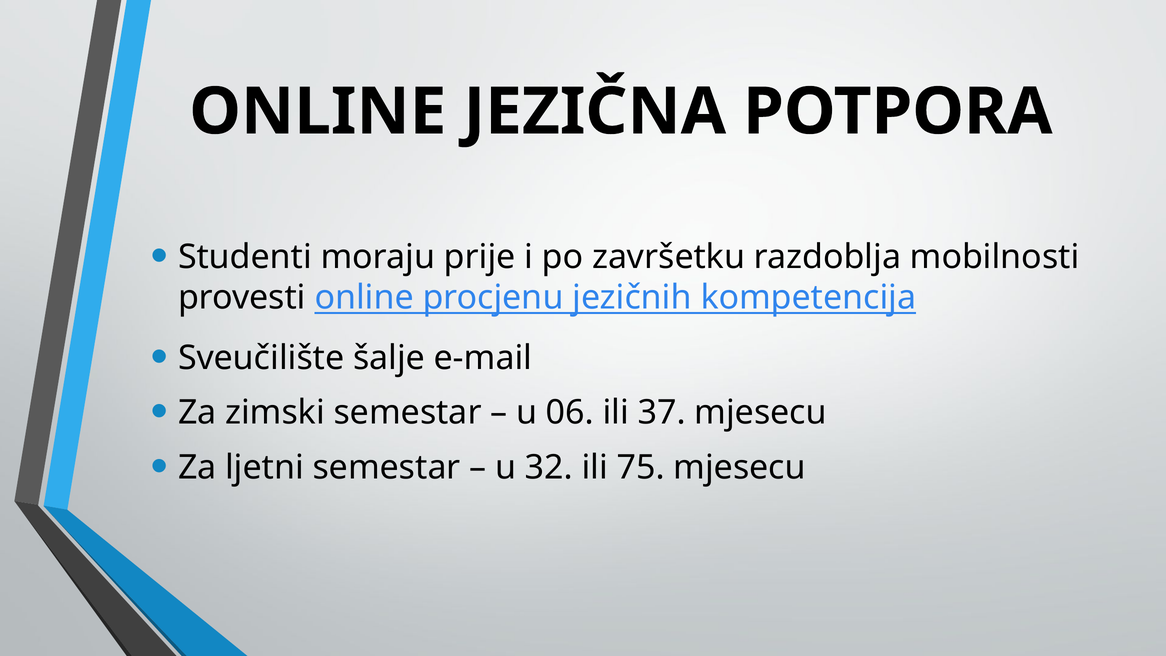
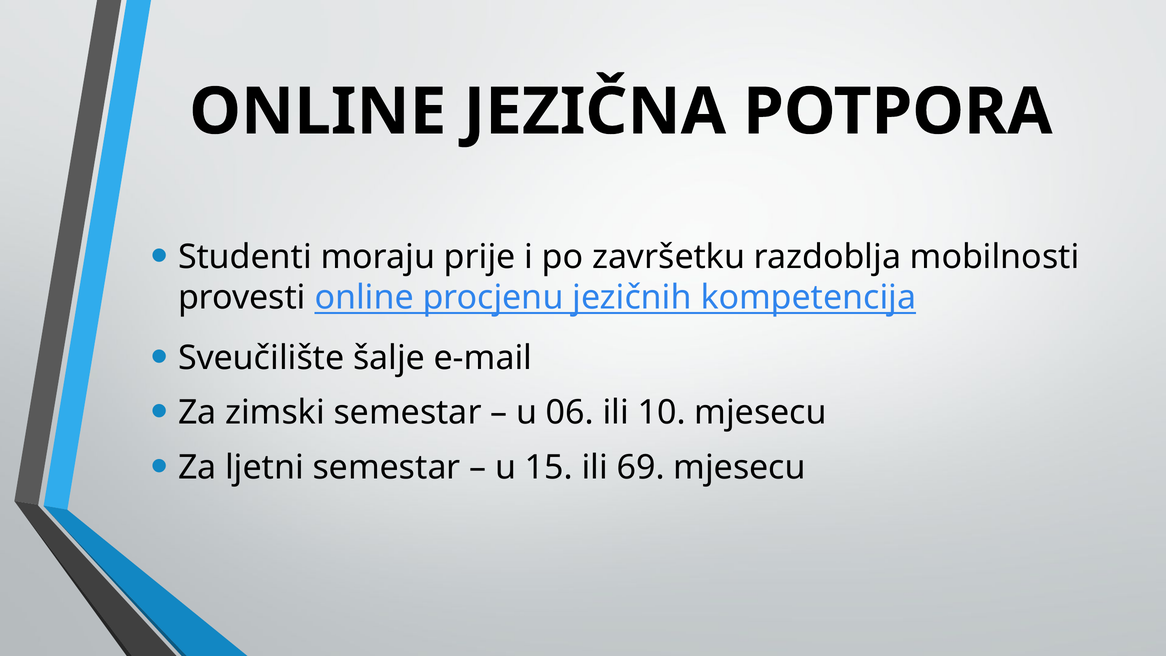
37: 37 -> 10 (662, 413)
32: 32 -> 15 (549, 468)
75: 75 -> 69 (641, 468)
